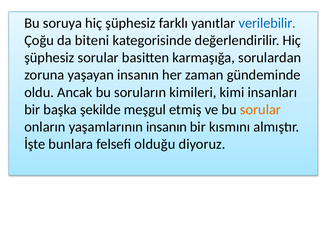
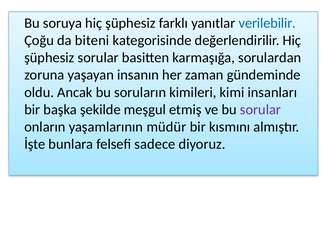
sorular colour: orange -> purple (260, 110)
yaşamlarının insanın: insanın -> müdür (166, 127)
olduğu: olduğu -> sadece (155, 144)
